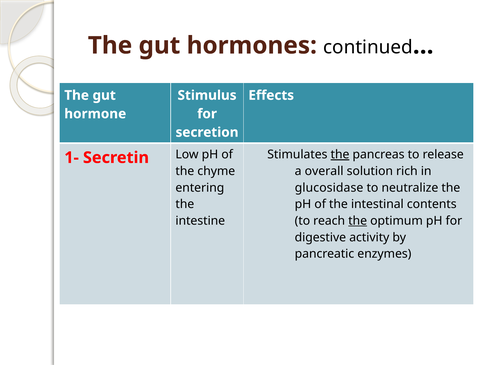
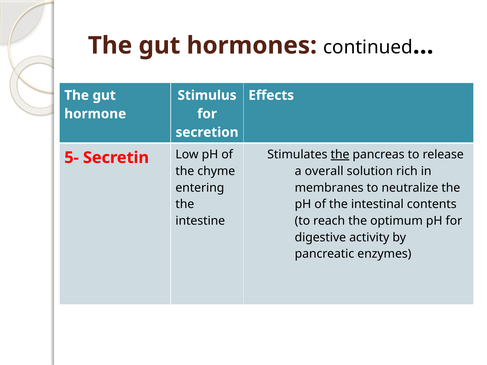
1-: 1- -> 5- (72, 158)
glucosidase: glucosidase -> membranes (329, 188)
the underline: present -> none (358, 221)
